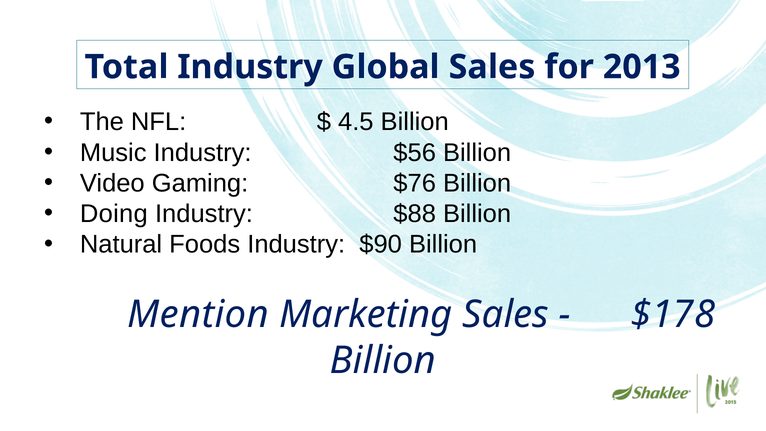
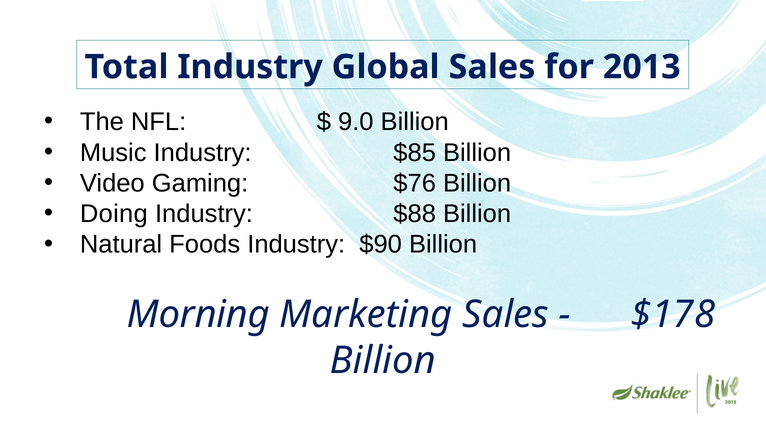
4.5: 4.5 -> 9.0 (356, 122)
$56: $56 -> $85 (415, 153)
Mention: Mention -> Morning (198, 314)
